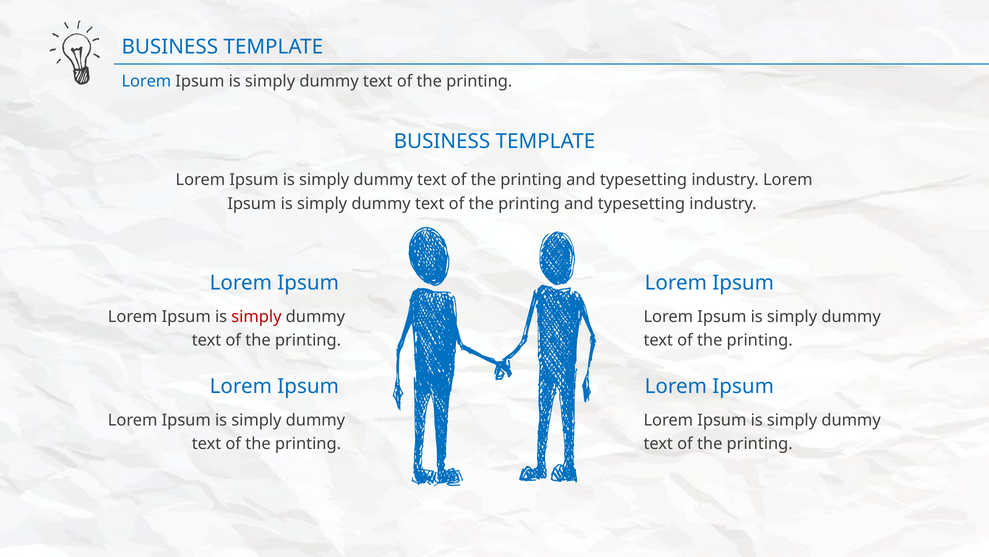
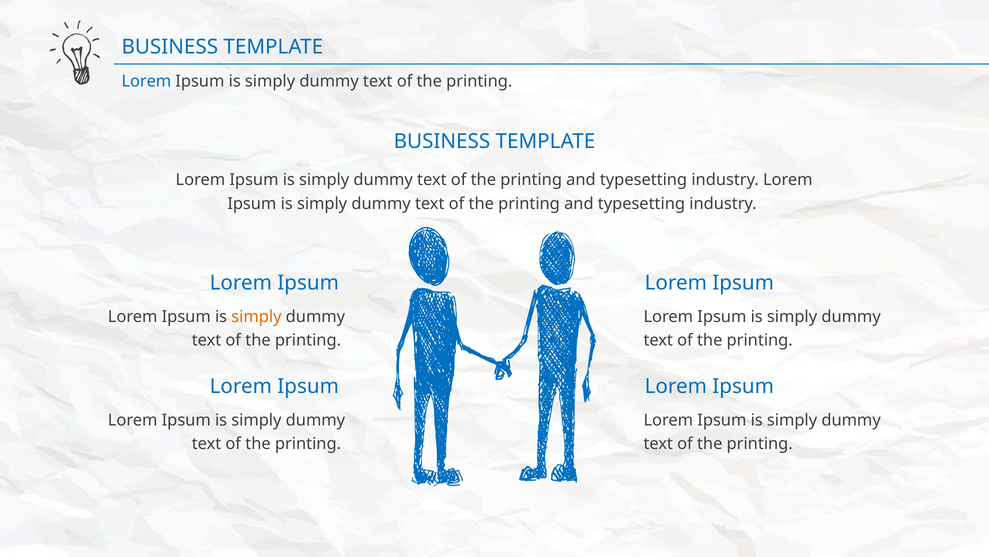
simply colour: red -> orange (256, 316)
